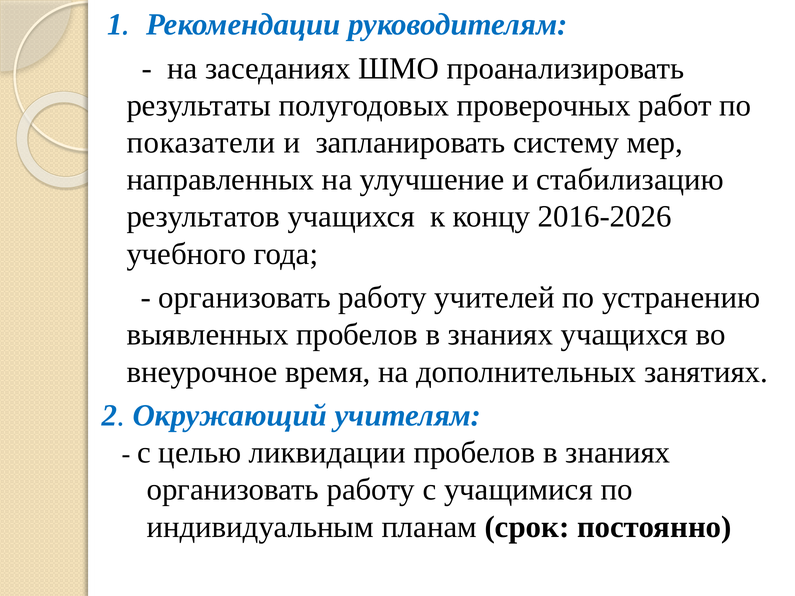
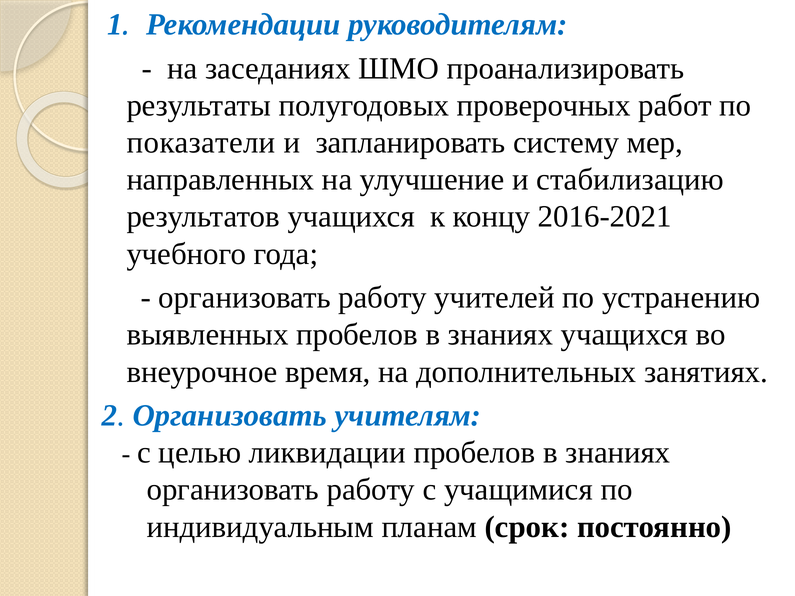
2016-2026: 2016-2026 -> 2016-2021 (605, 217)
2 Окружающий: Окружающий -> Организовать (230, 416)
